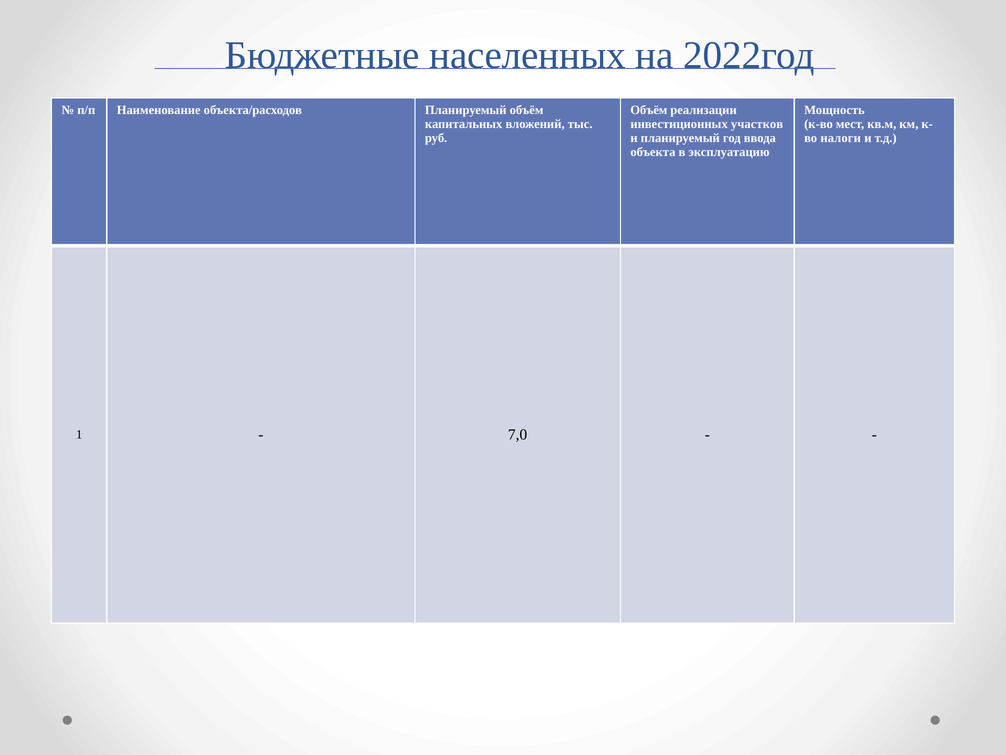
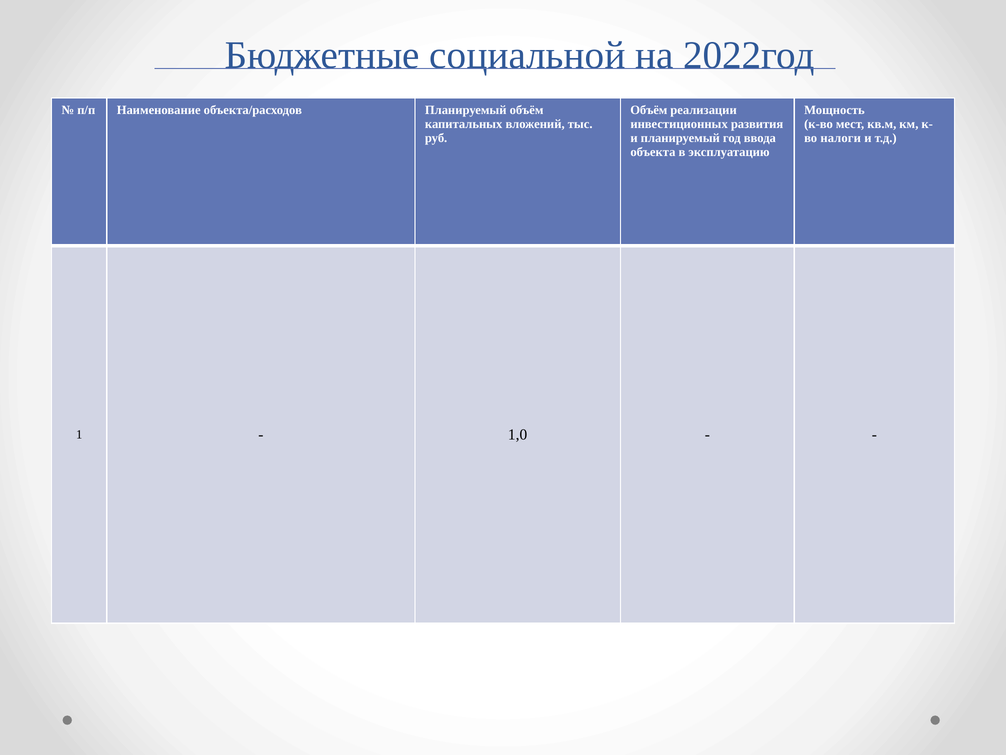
населенных: населенных -> социальной (527, 55)
участков: участков -> развития (757, 124)
7,0: 7,0 -> 1,0 (518, 434)
